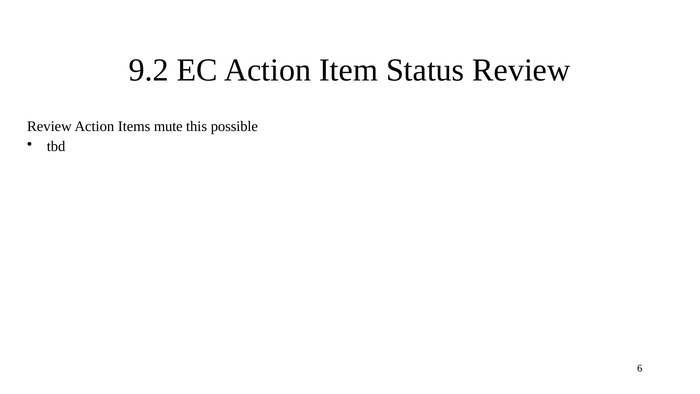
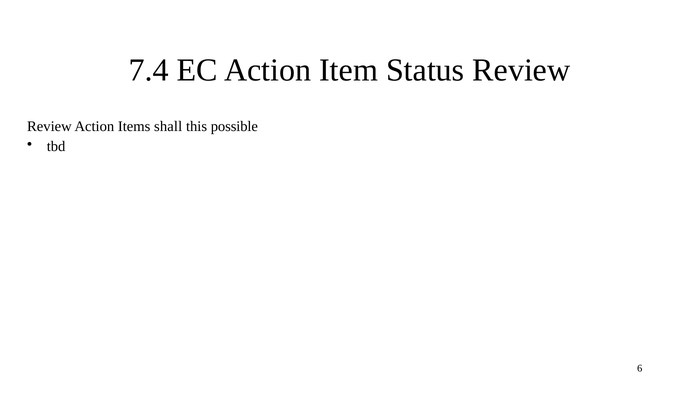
9.2: 9.2 -> 7.4 (149, 70)
mute: mute -> shall (168, 126)
